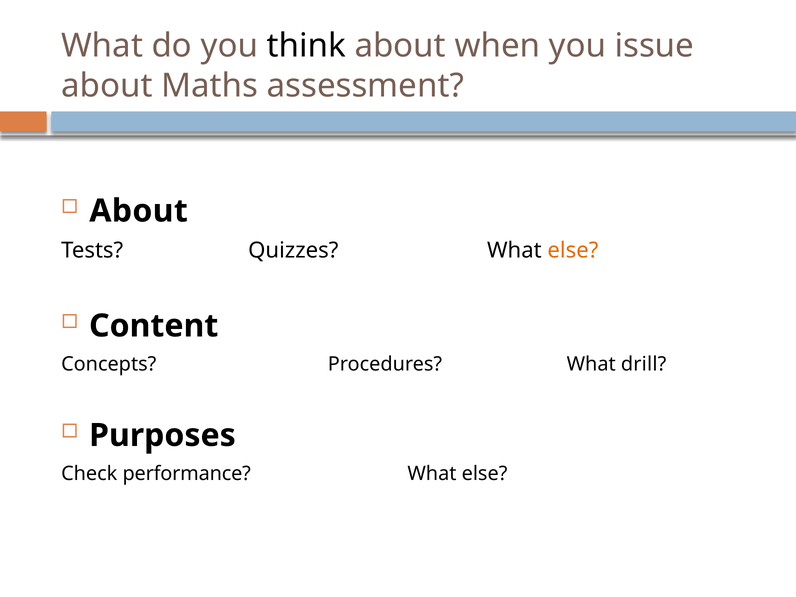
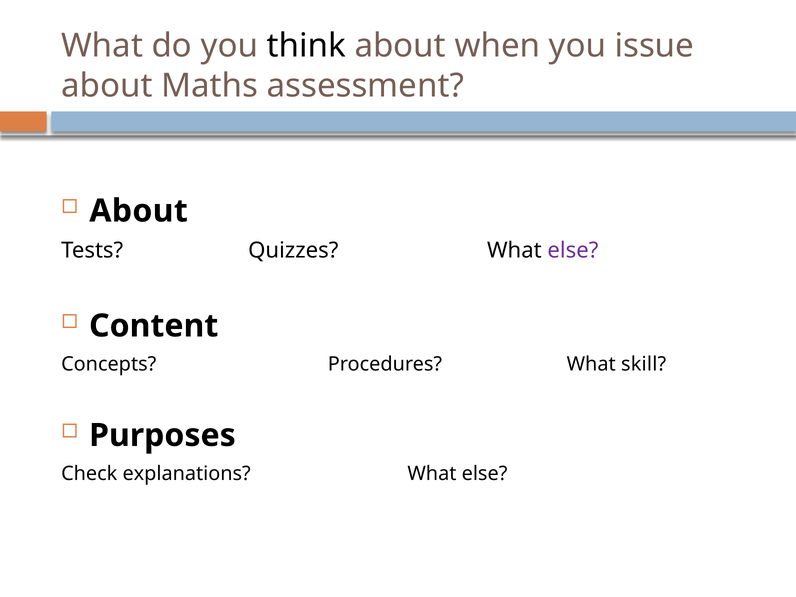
else colour: orange -> purple (573, 251)
drill: drill -> skill (644, 364)
performance: performance -> explanations (187, 473)
